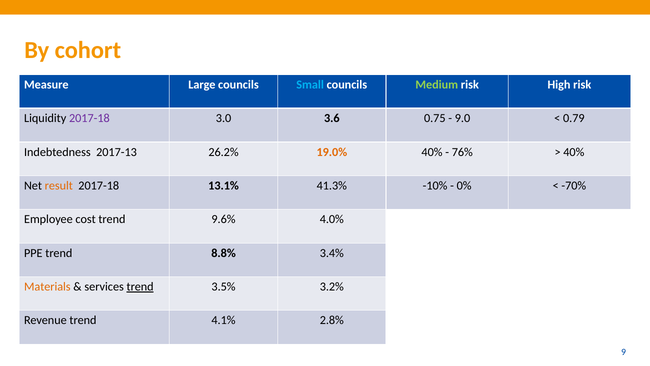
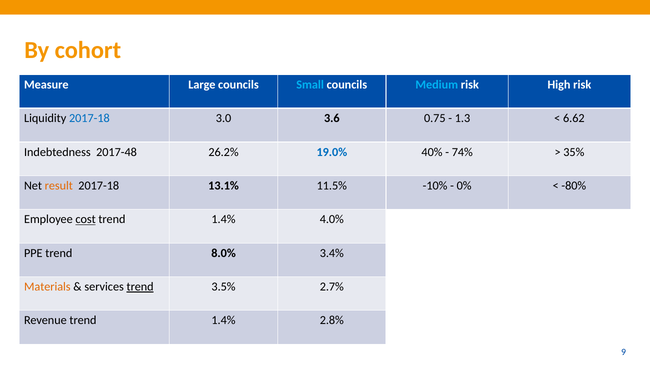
Medium colour: light green -> light blue (437, 85)
2017-18 colour: purple -> blue (89, 118)
9.0: 9.0 -> 1.3 (462, 118)
0.79: 0.79 -> 6.62 (574, 118)
2017-13: 2017-13 -> 2017-48 (116, 152)
19.0% colour: orange -> blue (332, 152)
76%: 76% -> 74% (462, 152)
40%: 40% -> 35% (574, 152)
41.3%: 41.3% -> 11.5% (332, 186)
-70%: -70% -> -80% (574, 186)
cost underline: none -> present (86, 219)
9.6%: 9.6% -> 1.4% (223, 219)
8.8%: 8.8% -> 8.0% (224, 253)
3.2%: 3.2% -> 2.7% (332, 286)
Revenue trend 4.1%: 4.1% -> 1.4% (223, 320)
